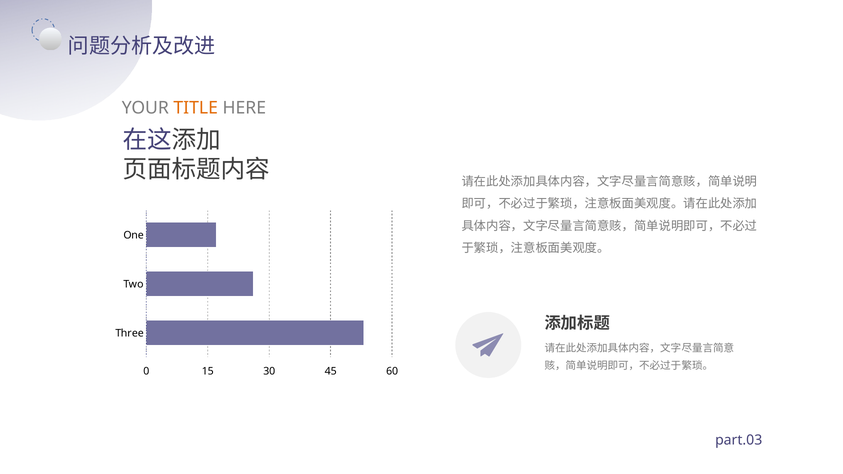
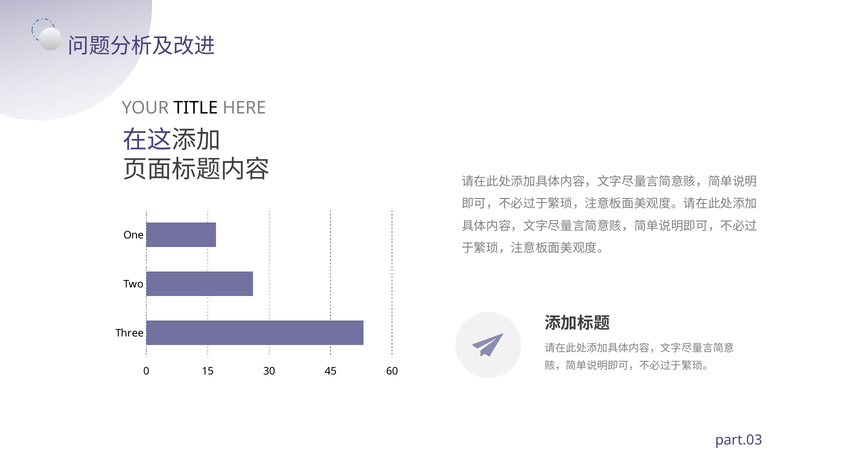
TITLE colour: orange -> black (196, 108)
